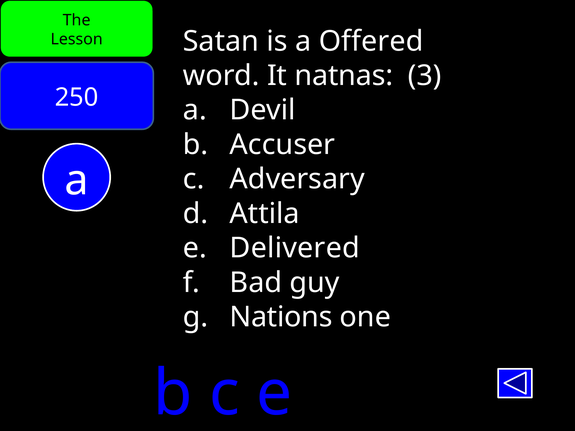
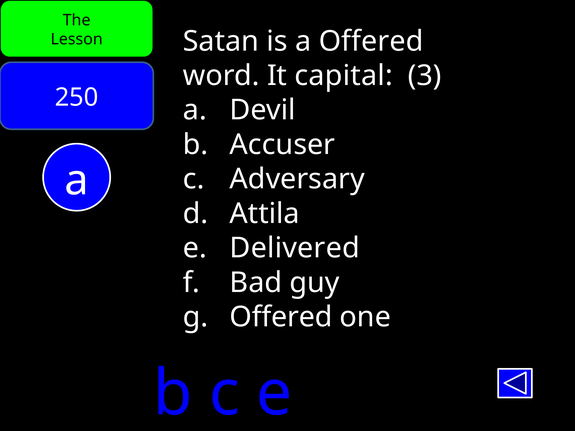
natnas: natnas -> capital (344, 76)
Nations: Nations -> Offered (281, 317)
